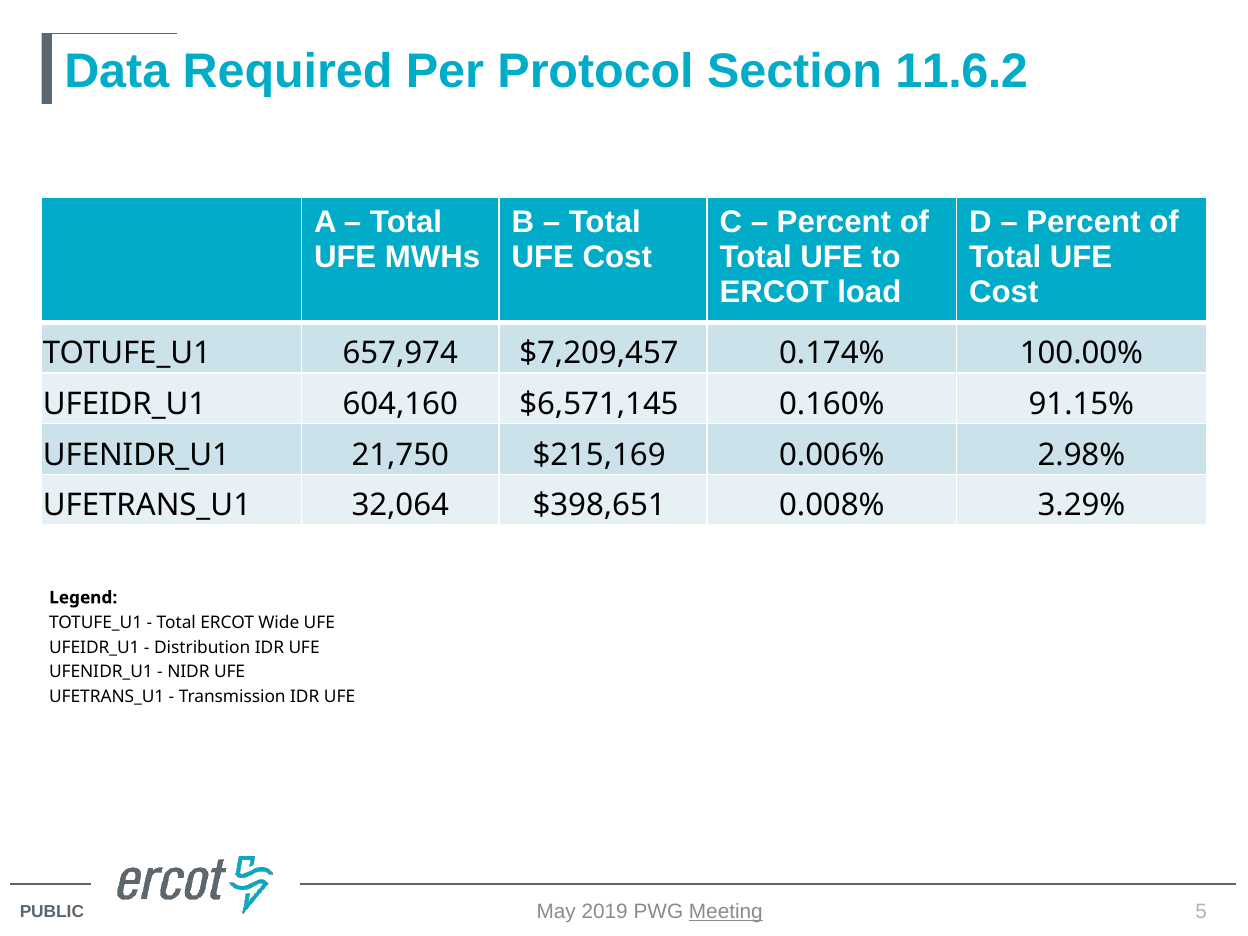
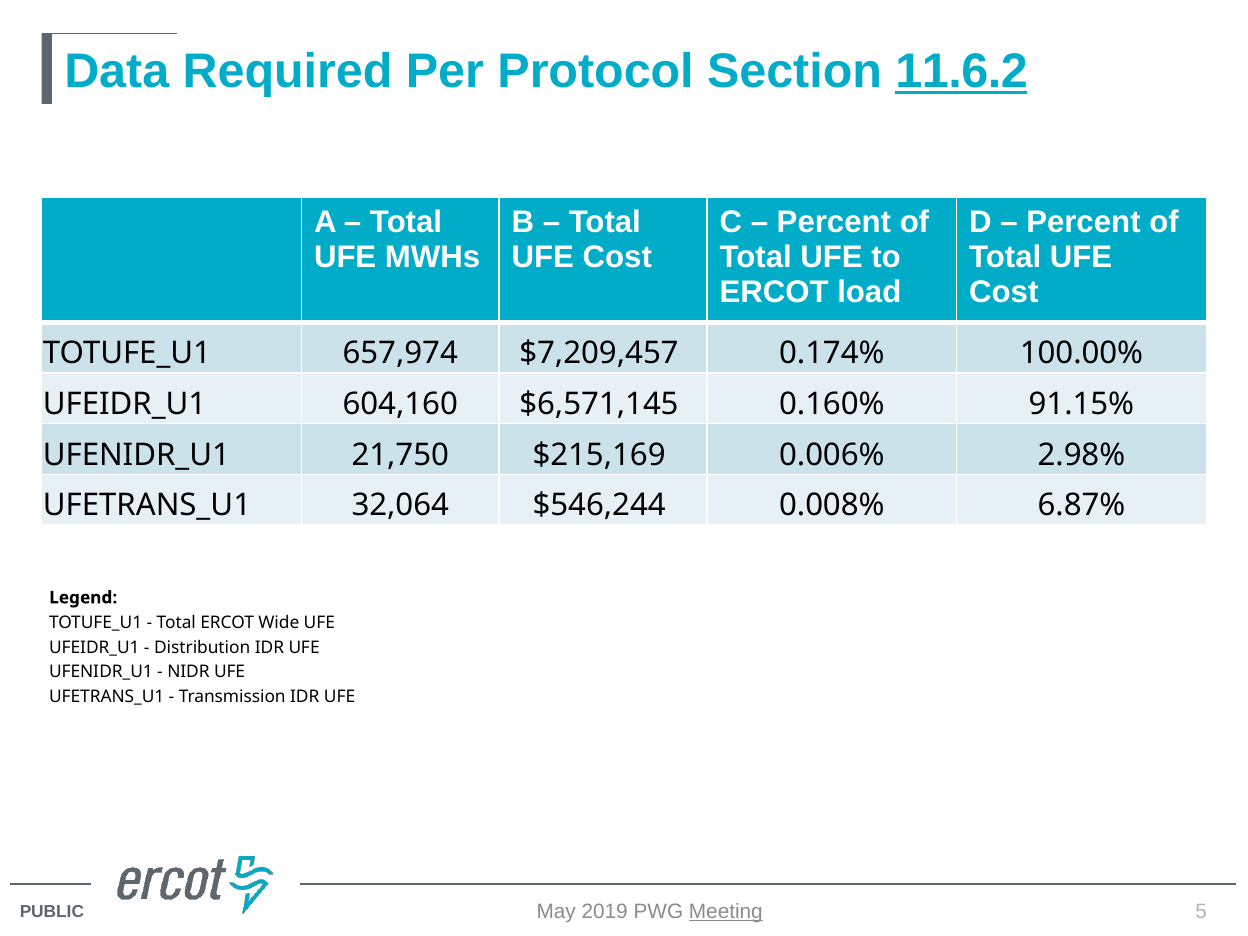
11.6.2 underline: none -> present (962, 72)
$398,651: $398,651 -> $546,244 (599, 505)
3.29%: 3.29% -> 6.87% (1081, 505)
